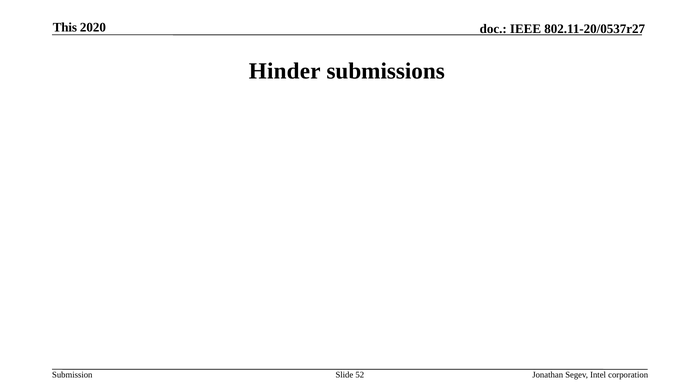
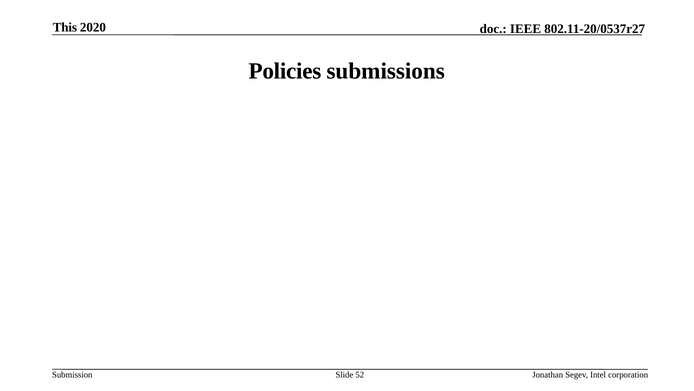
Hinder: Hinder -> Policies (285, 71)
